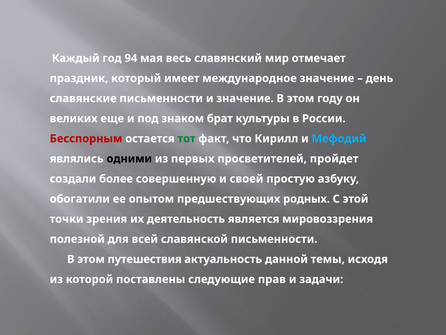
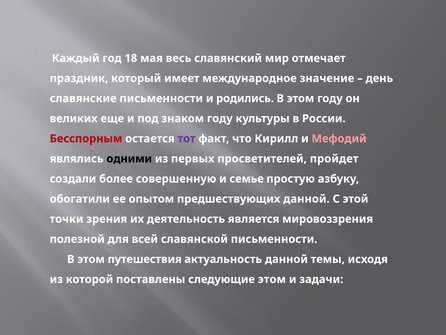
94: 94 -> 18 (131, 58)
и значение: значение -> родились (245, 98)
знаком брат: брат -> году (220, 118)
тот colour: green -> purple (187, 138)
Мефодий colour: light blue -> pink (339, 138)
своей: своей -> семье (247, 179)
предшествующих родных: родных -> данной (306, 199)
следующие прав: прав -> этом (272, 279)
